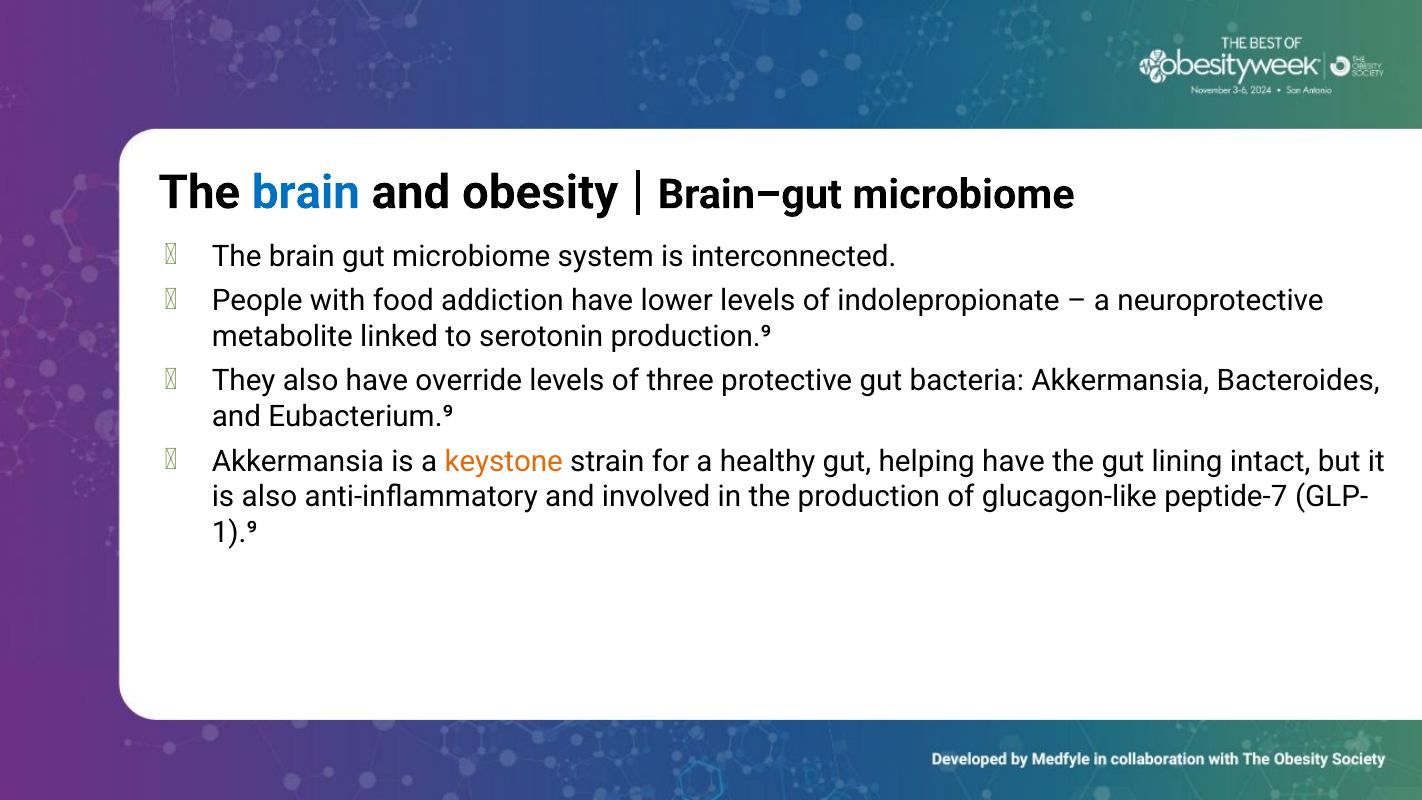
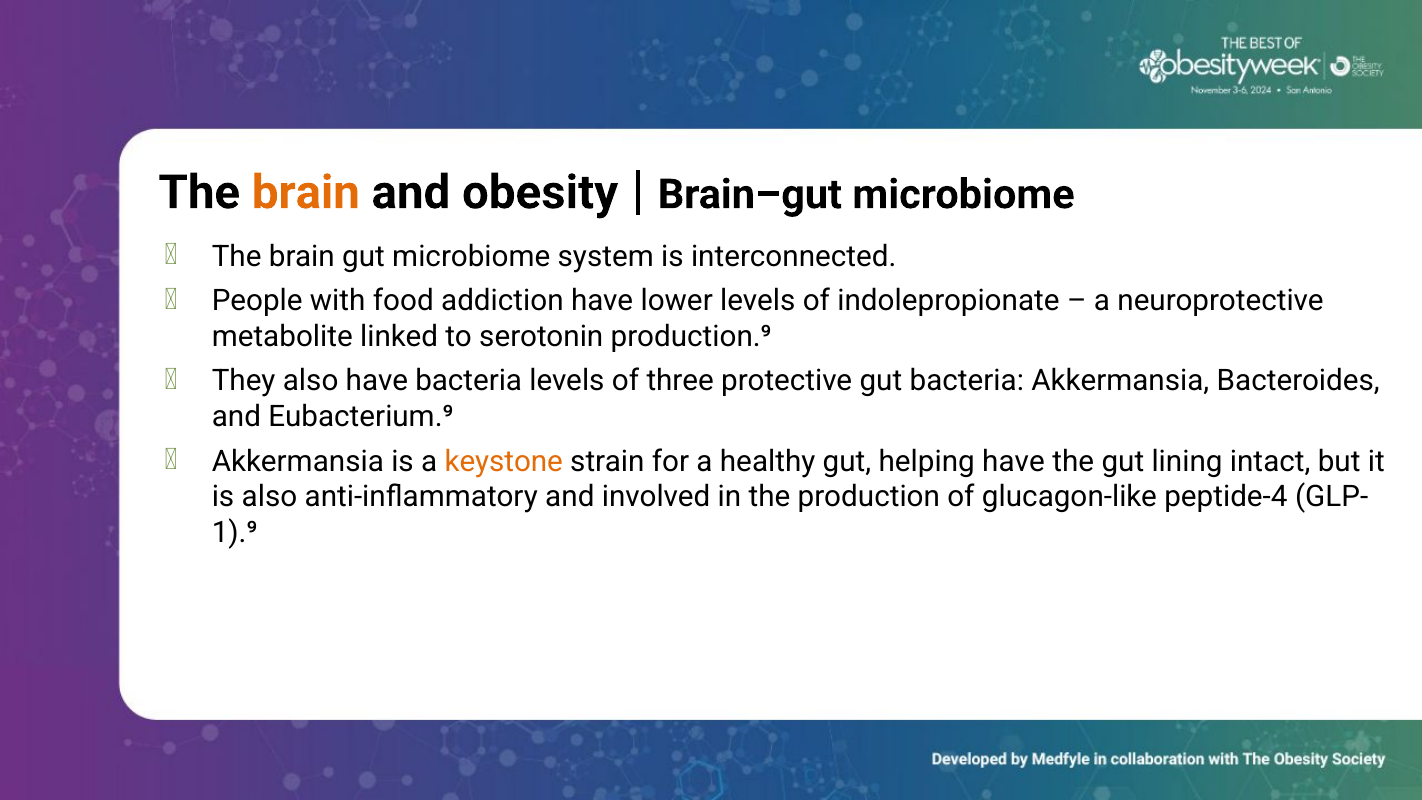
brain colour: blue -> orange (306, 193)
have override: override -> bacteria (469, 381)
peptide-7: peptide-7 -> peptide-4 (1226, 497)
